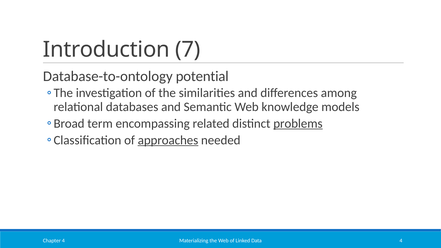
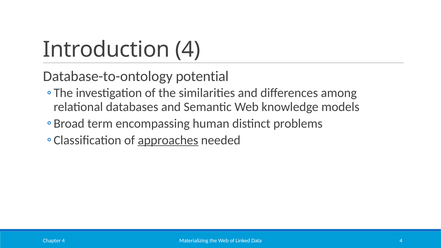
Introduction 7: 7 -> 4 (188, 49)
related: related -> human (211, 123)
problems underline: present -> none (298, 123)
